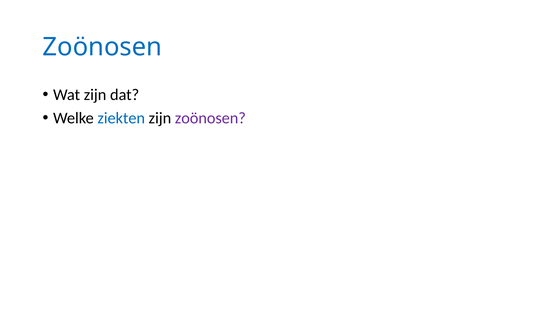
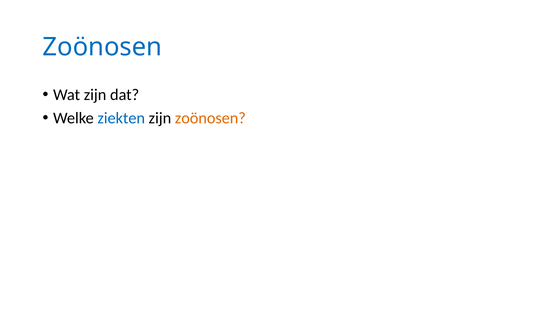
zoönosen colour: purple -> orange (210, 118)
